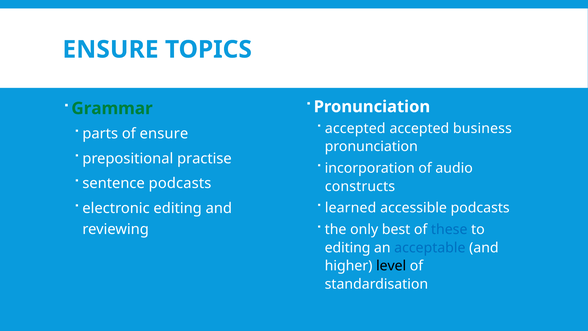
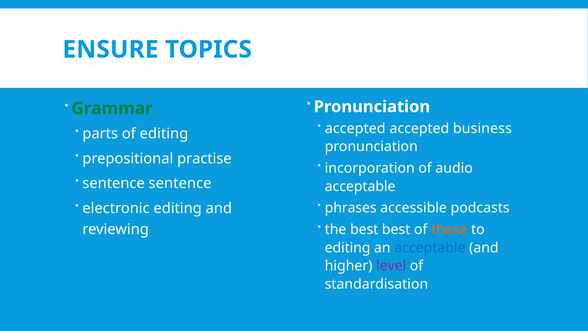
of ensure: ensure -> editing (164, 134)
sentence podcasts: podcasts -> sentence (180, 183)
constructs: constructs -> acceptable (360, 186)
learned: learned -> phrases (351, 208)
the only: only -> best (364, 229)
these colour: blue -> orange (449, 229)
level colour: black -> purple (391, 266)
